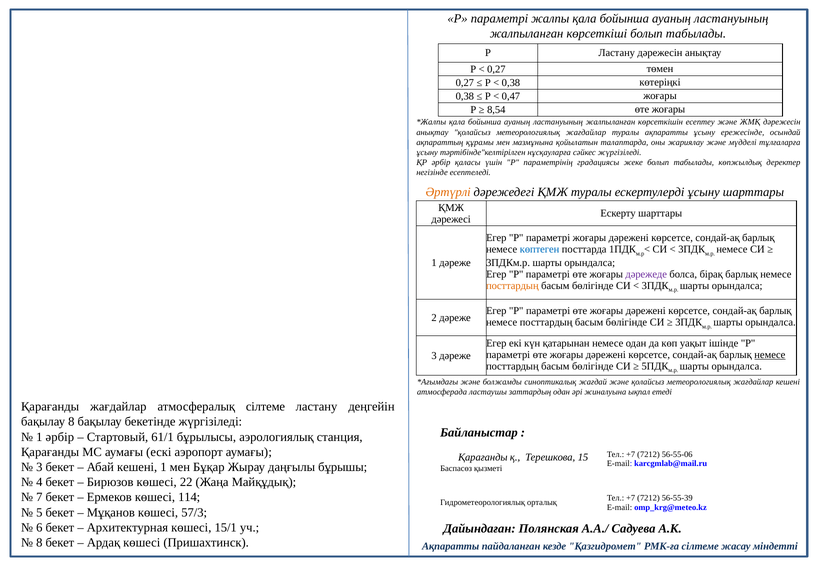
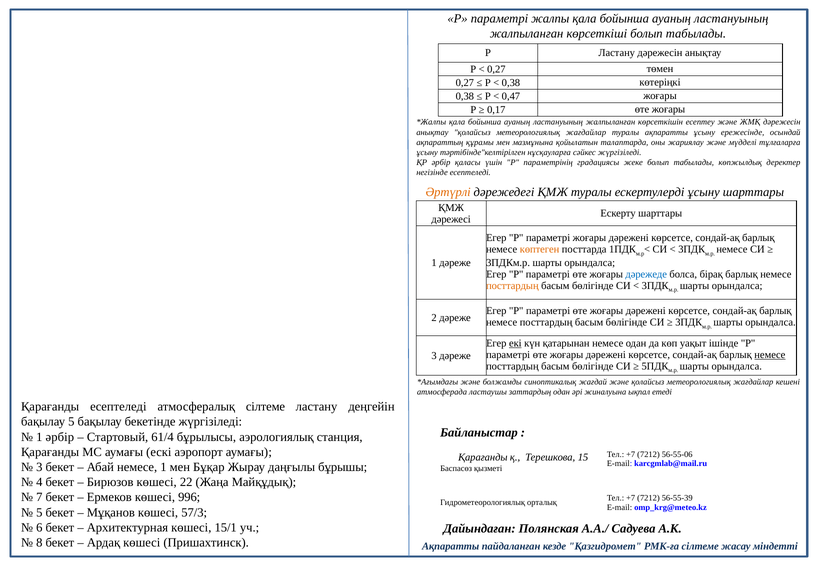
8,54: 8,54 -> 0,17 (496, 110)
көптеген colour: blue -> orange (540, 250)
дәрежеде colour: purple -> blue (646, 274)
екі underline: none -> present (515, 343)
Қарағанды жағдайлар: жағдайлар -> есептеледі (118, 407)
бақылау 8: 8 -> 5 (71, 422)
61/1: 61/1 -> 61/4 (163, 437)
Абай кешені: кешені -> немесе (137, 467)
114: 114 -> 996 (189, 498)
